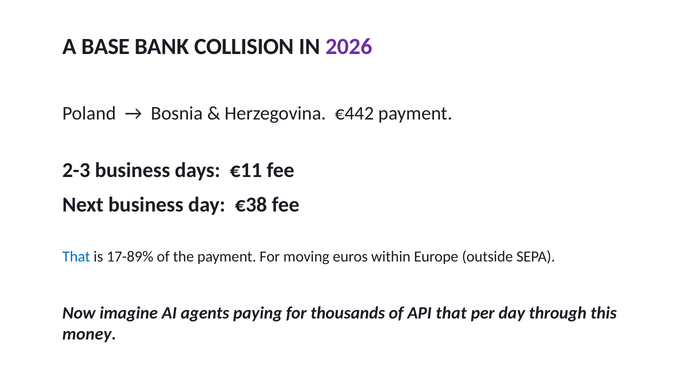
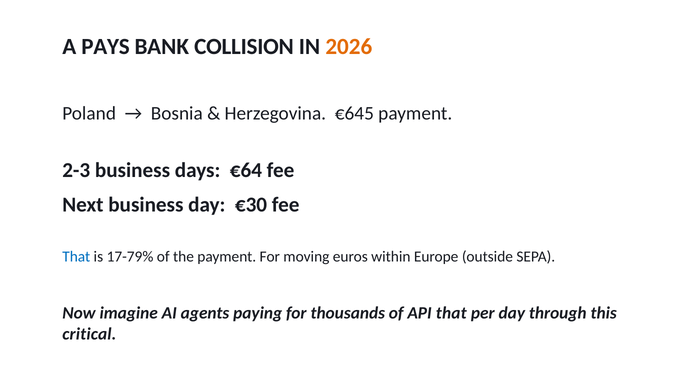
BASE: BASE -> PAYS (106, 47)
2026 colour: purple -> orange (349, 47)
€442: €442 -> €645 (354, 113)
€11: €11 -> €64 (246, 170)
€38: €38 -> €30 (251, 205)
17-89%: 17-89% -> 17-79% (130, 256)
money: money -> critical (89, 334)
